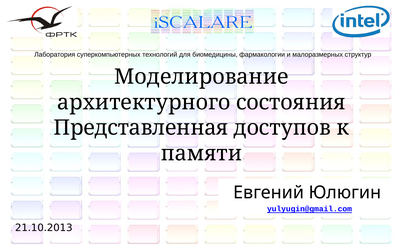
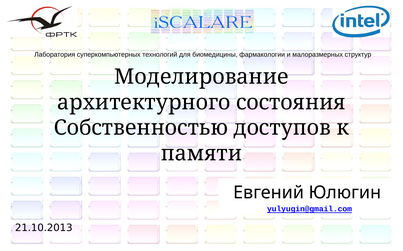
Представленная: Представленная -> Собственностью (141, 128)
